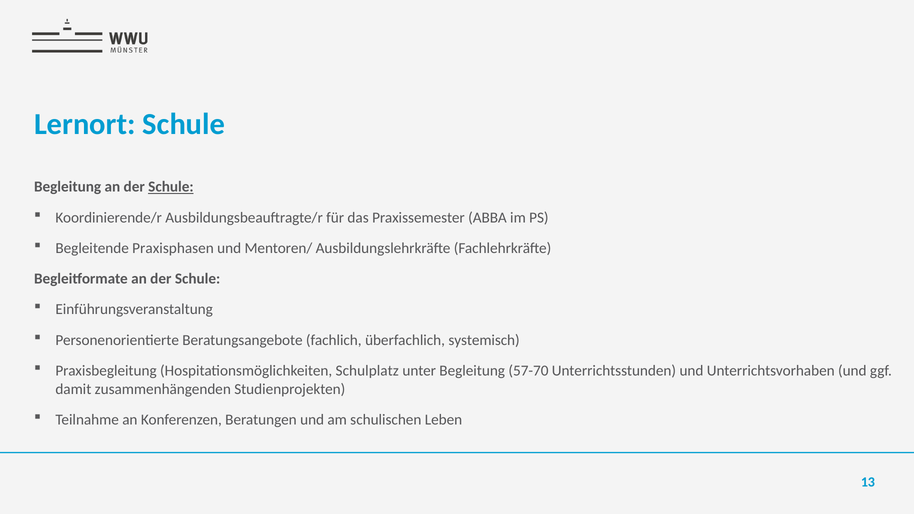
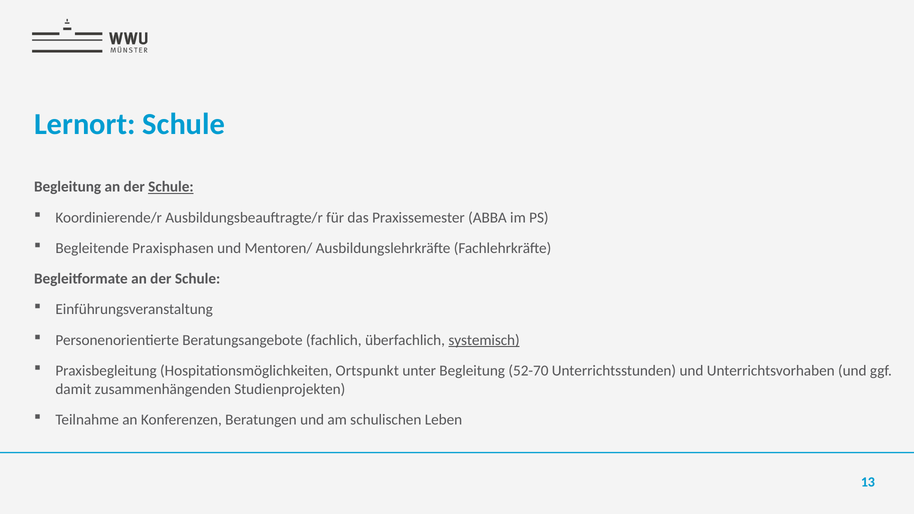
systemisch underline: none -> present (484, 340)
Schulplatz: Schulplatz -> Ortspunkt (367, 371)
57-70: 57-70 -> 52-70 (528, 371)
